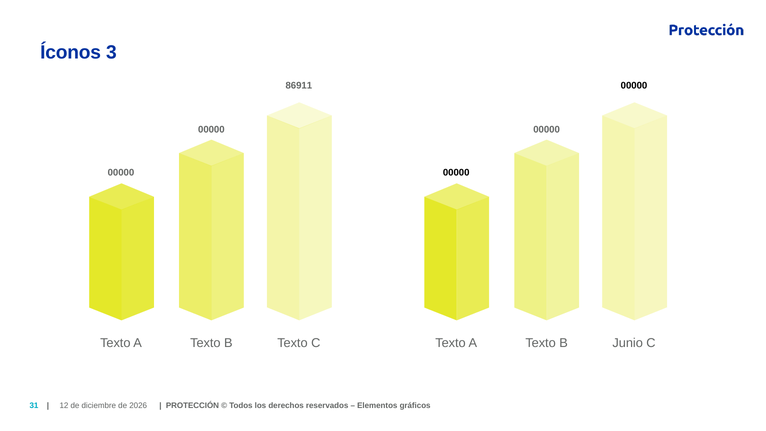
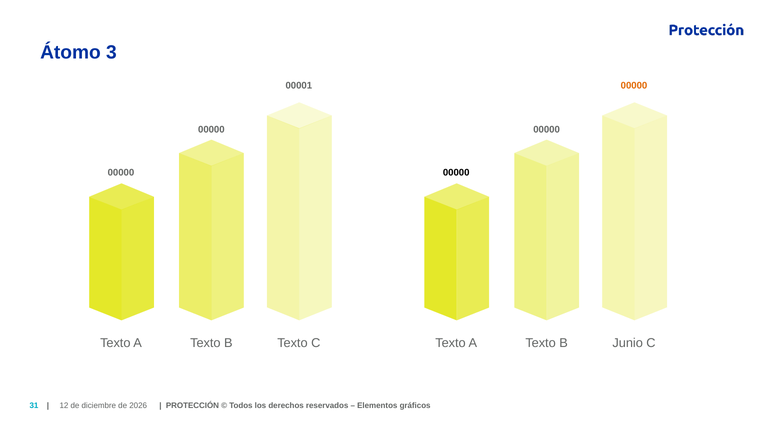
Íconos: Íconos -> Átomo (70, 52)
86911: 86911 -> 00001 (299, 85)
00000 colour: black -> orange (634, 85)
